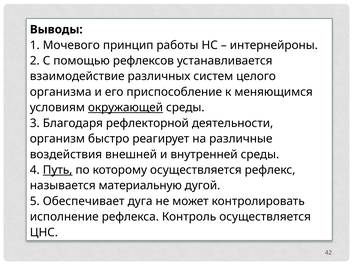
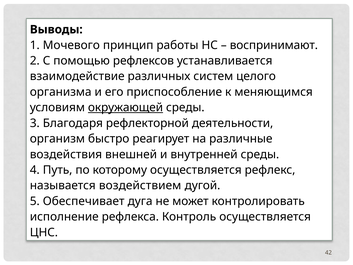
интернейроны: интернейроны -> воспринимают (274, 45)
Путь underline: present -> none (58, 170)
материальную: материальную -> воздействием (140, 185)
